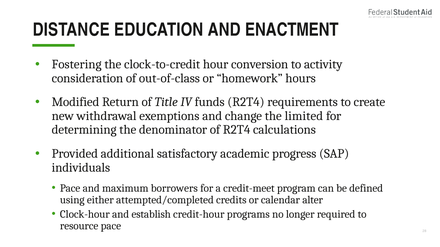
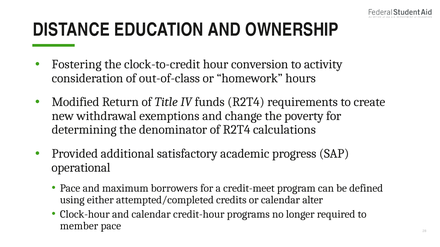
ENACTMENT: ENACTMENT -> OWNERSHIP (292, 30)
limited: limited -> poverty (304, 116)
individuals: individuals -> operational (81, 168)
and establish: establish -> calendar (151, 215)
resource: resource -> member (79, 226)
